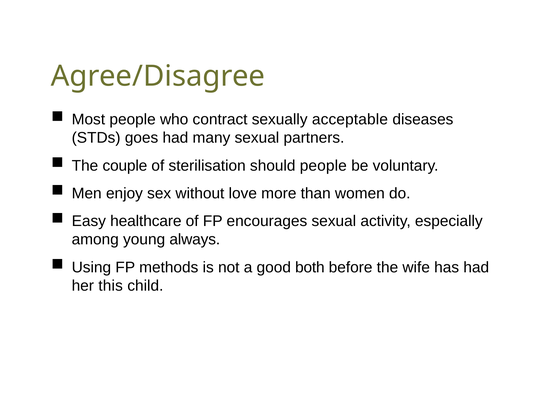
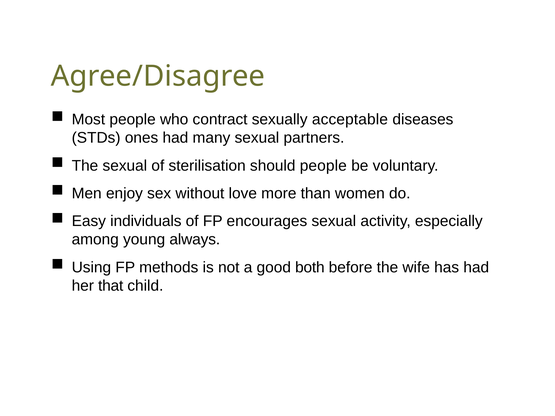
goes: goes -> ones (142, 138)
The couple: couple -> sexual (125, 166)
healthcare: healthcare -> individuals (146, 221)
this: this -> that (111, 286)
